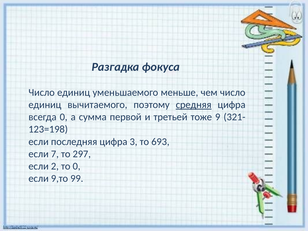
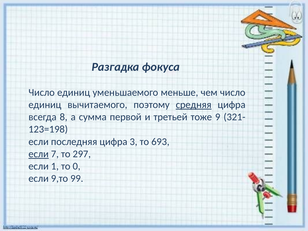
всегда 0: 0 -> 8 (64, 117)
если underline: none -> present (39, 154)
2: 2 -> 1 (55, 166)
